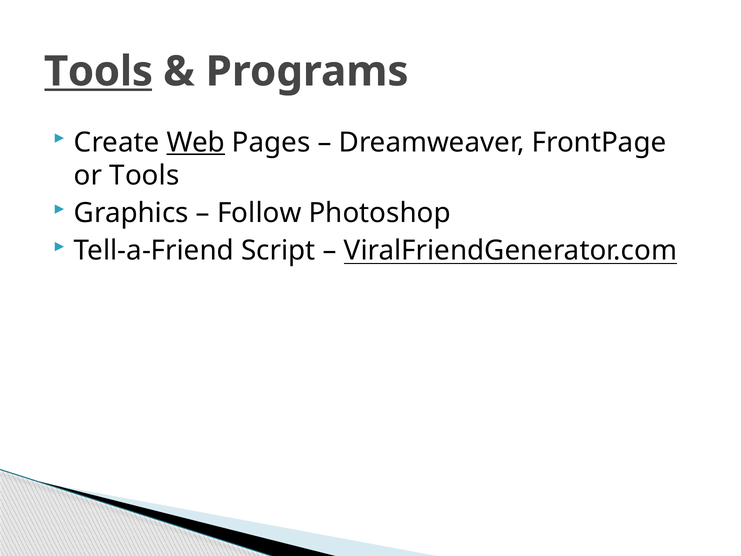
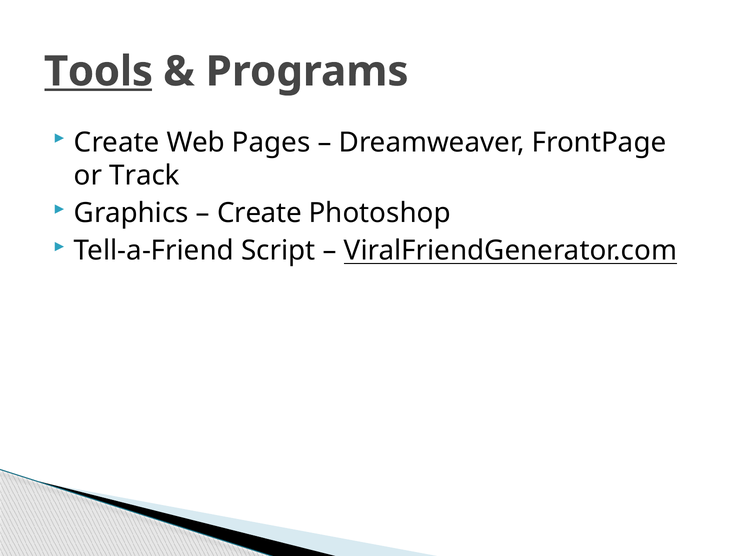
Web underline: present -> none (196, 142)
or Tools: Tools -> Track (145, 176)
Follow: Follow -> Create (259, 213)
